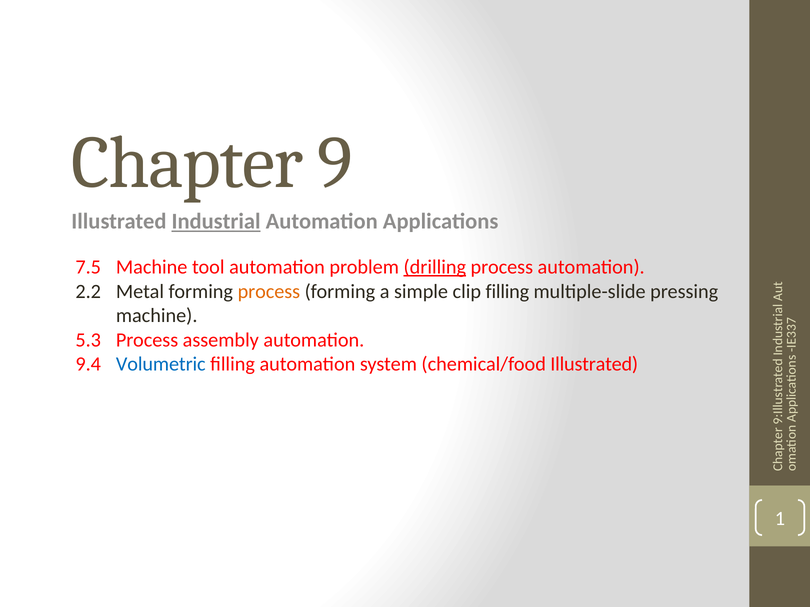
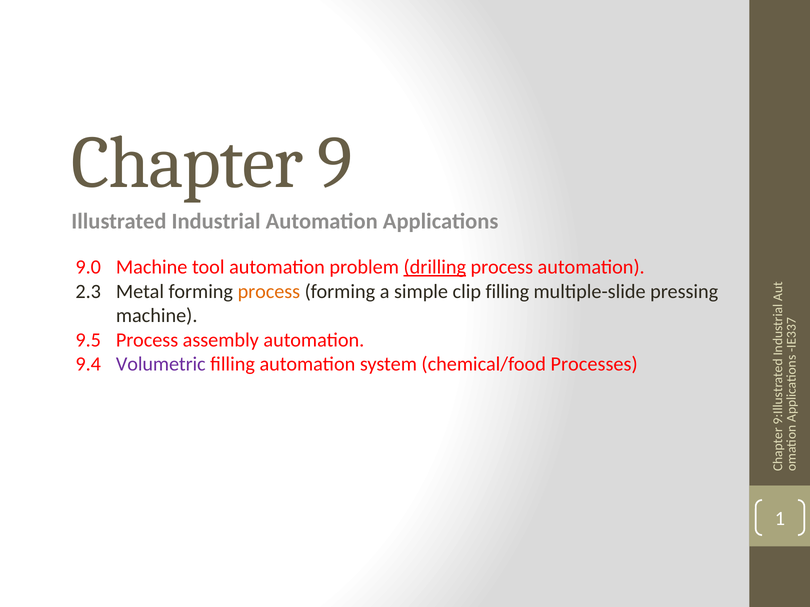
Industrial underline: present -> none (216, 222)
7.5: 7.5 -> 9.0 (88, 267)
2.2: 2.2 -> 2.3 (88, 292)
5.3: 5.3 -> 9.5 (88, 340)
Volumetric colour: blue -> purple (161, 364)
chemical/food Illustrated: Illustrated -> Processes (594, 364)
